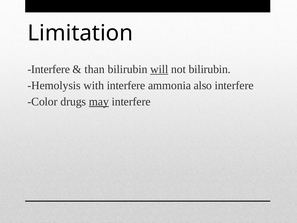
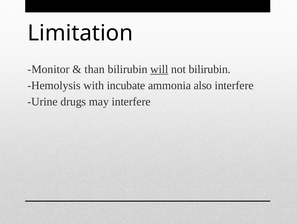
Interfere: Interfere -> Monitor (49, 69)
with interfere: interfere -> incubate (126, 85)
Color: Color -> Urine (43, 101)
may underline: present -> none (99, 101)
